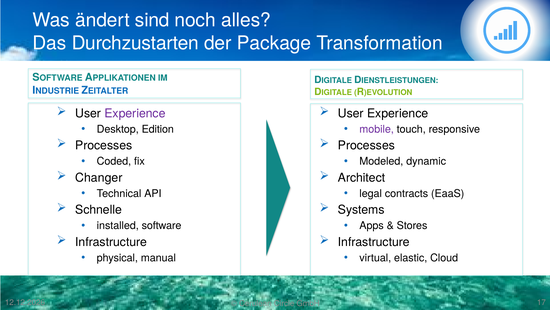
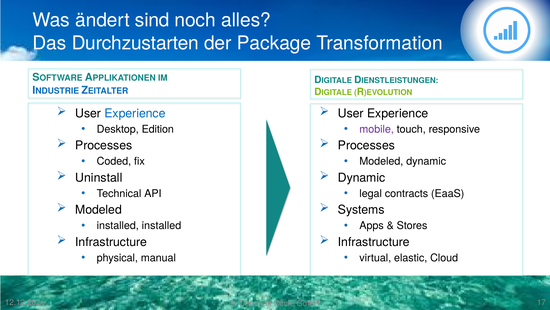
Experience colour: purple -> blue (135, 113)
Changer: Changer -> Uninstall (99, 177)
Architect: Architect -> Dynamic (362, 177)
Schnelle: Schnelle -> Modeled (99, 210)
installed software: software -> installed (161, 225)
